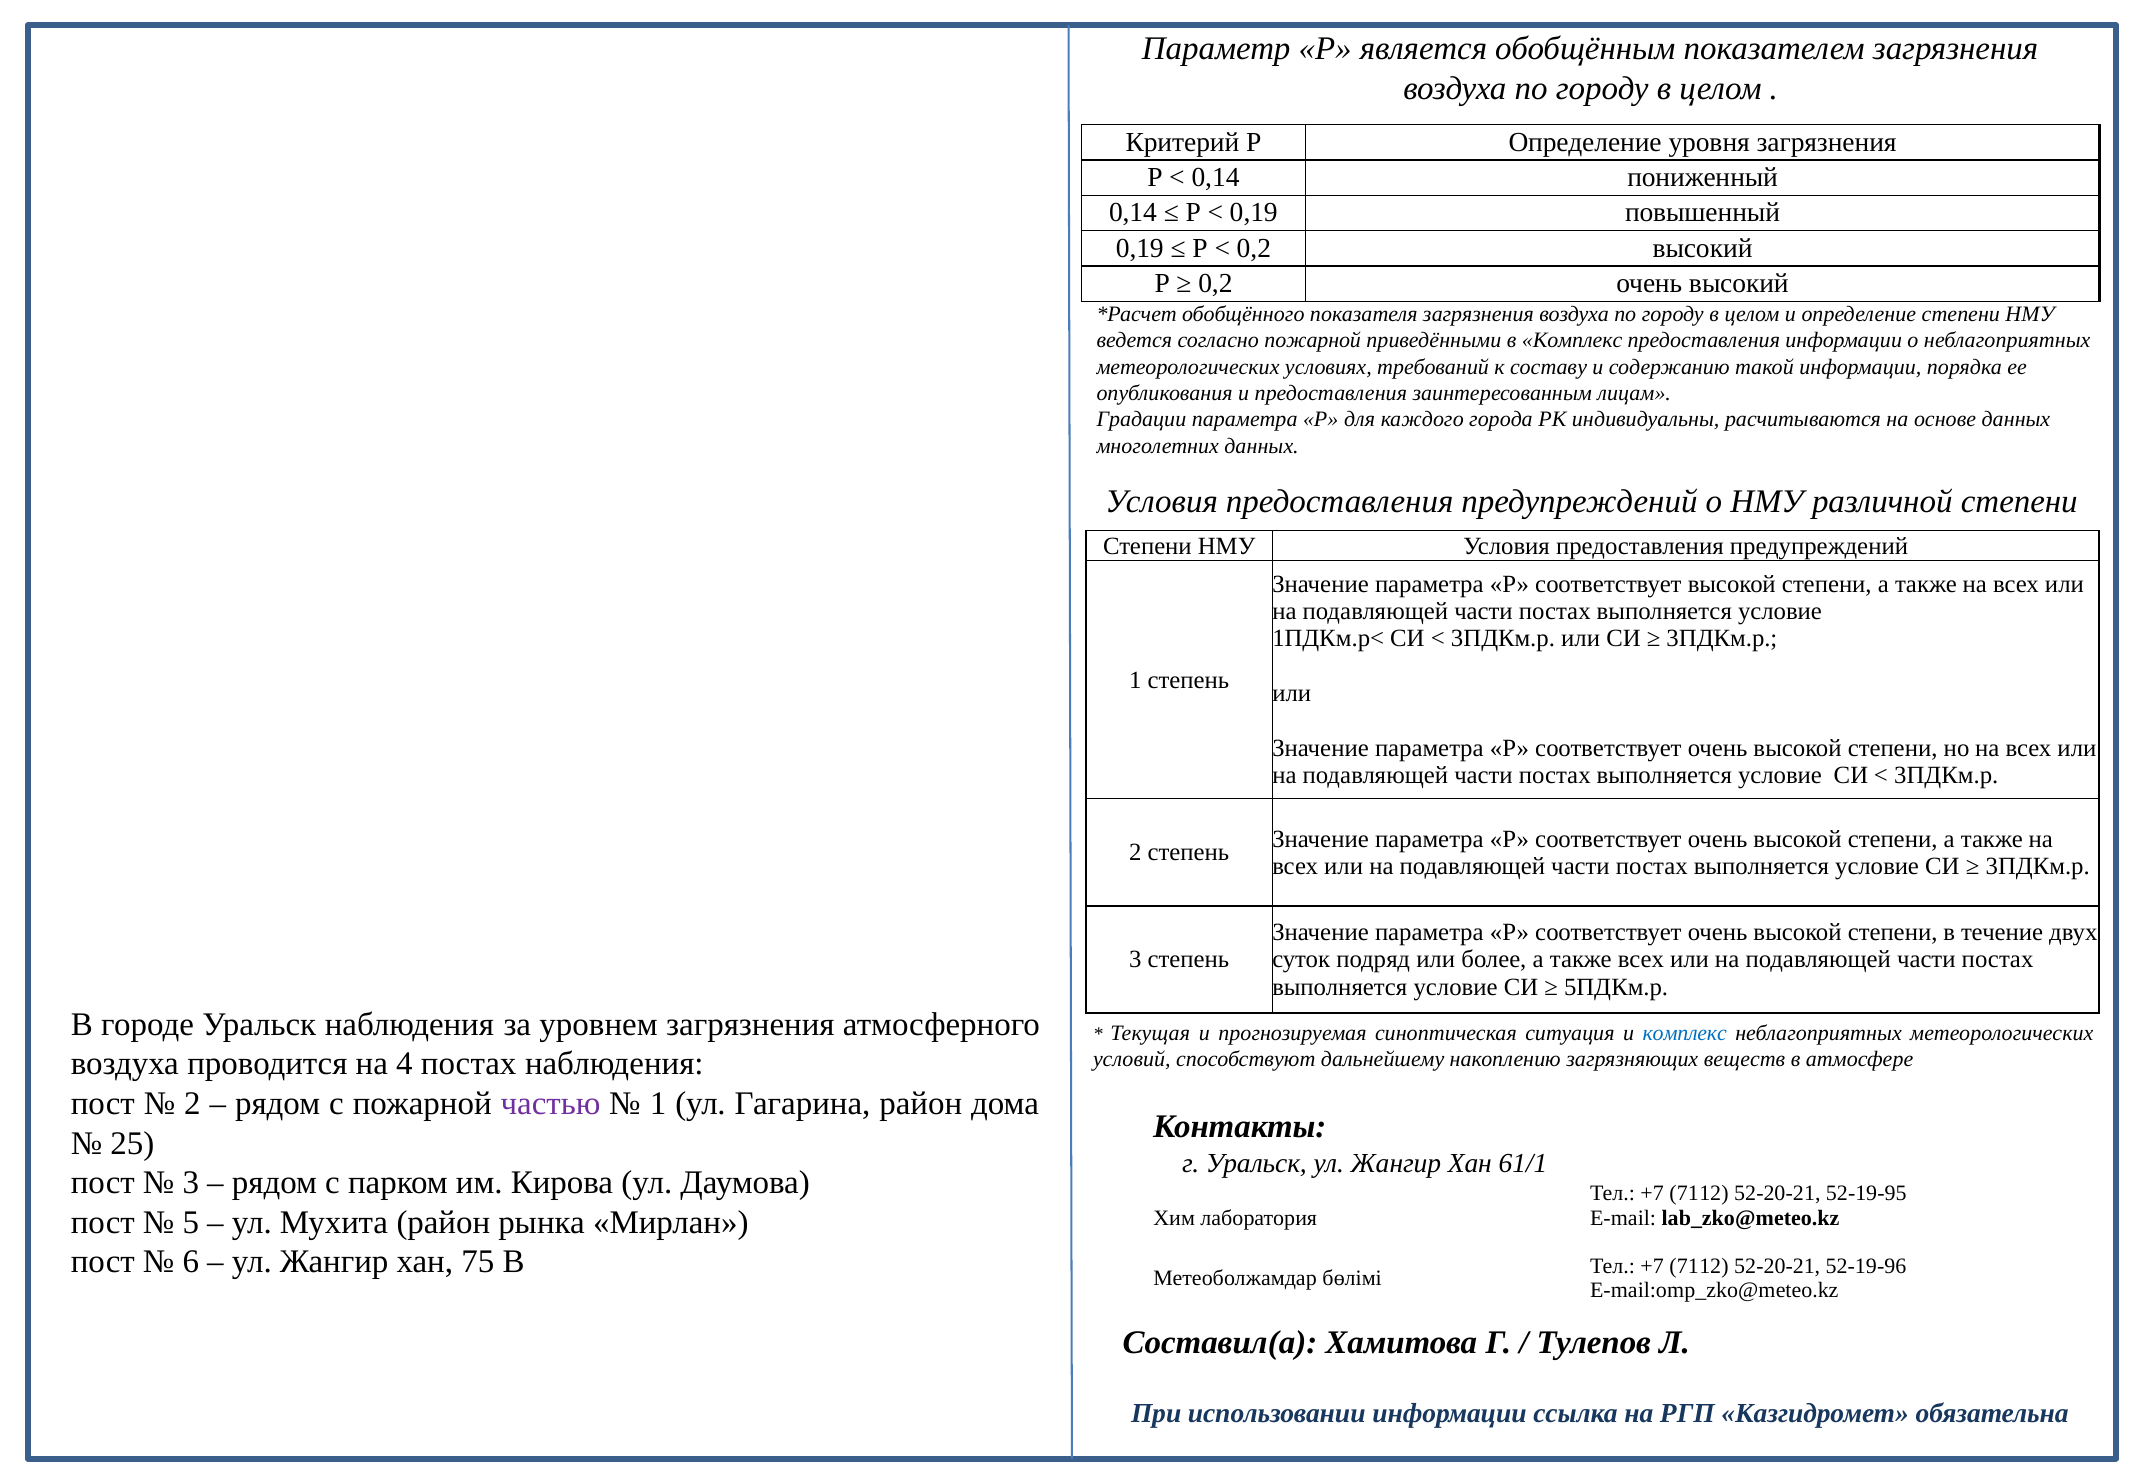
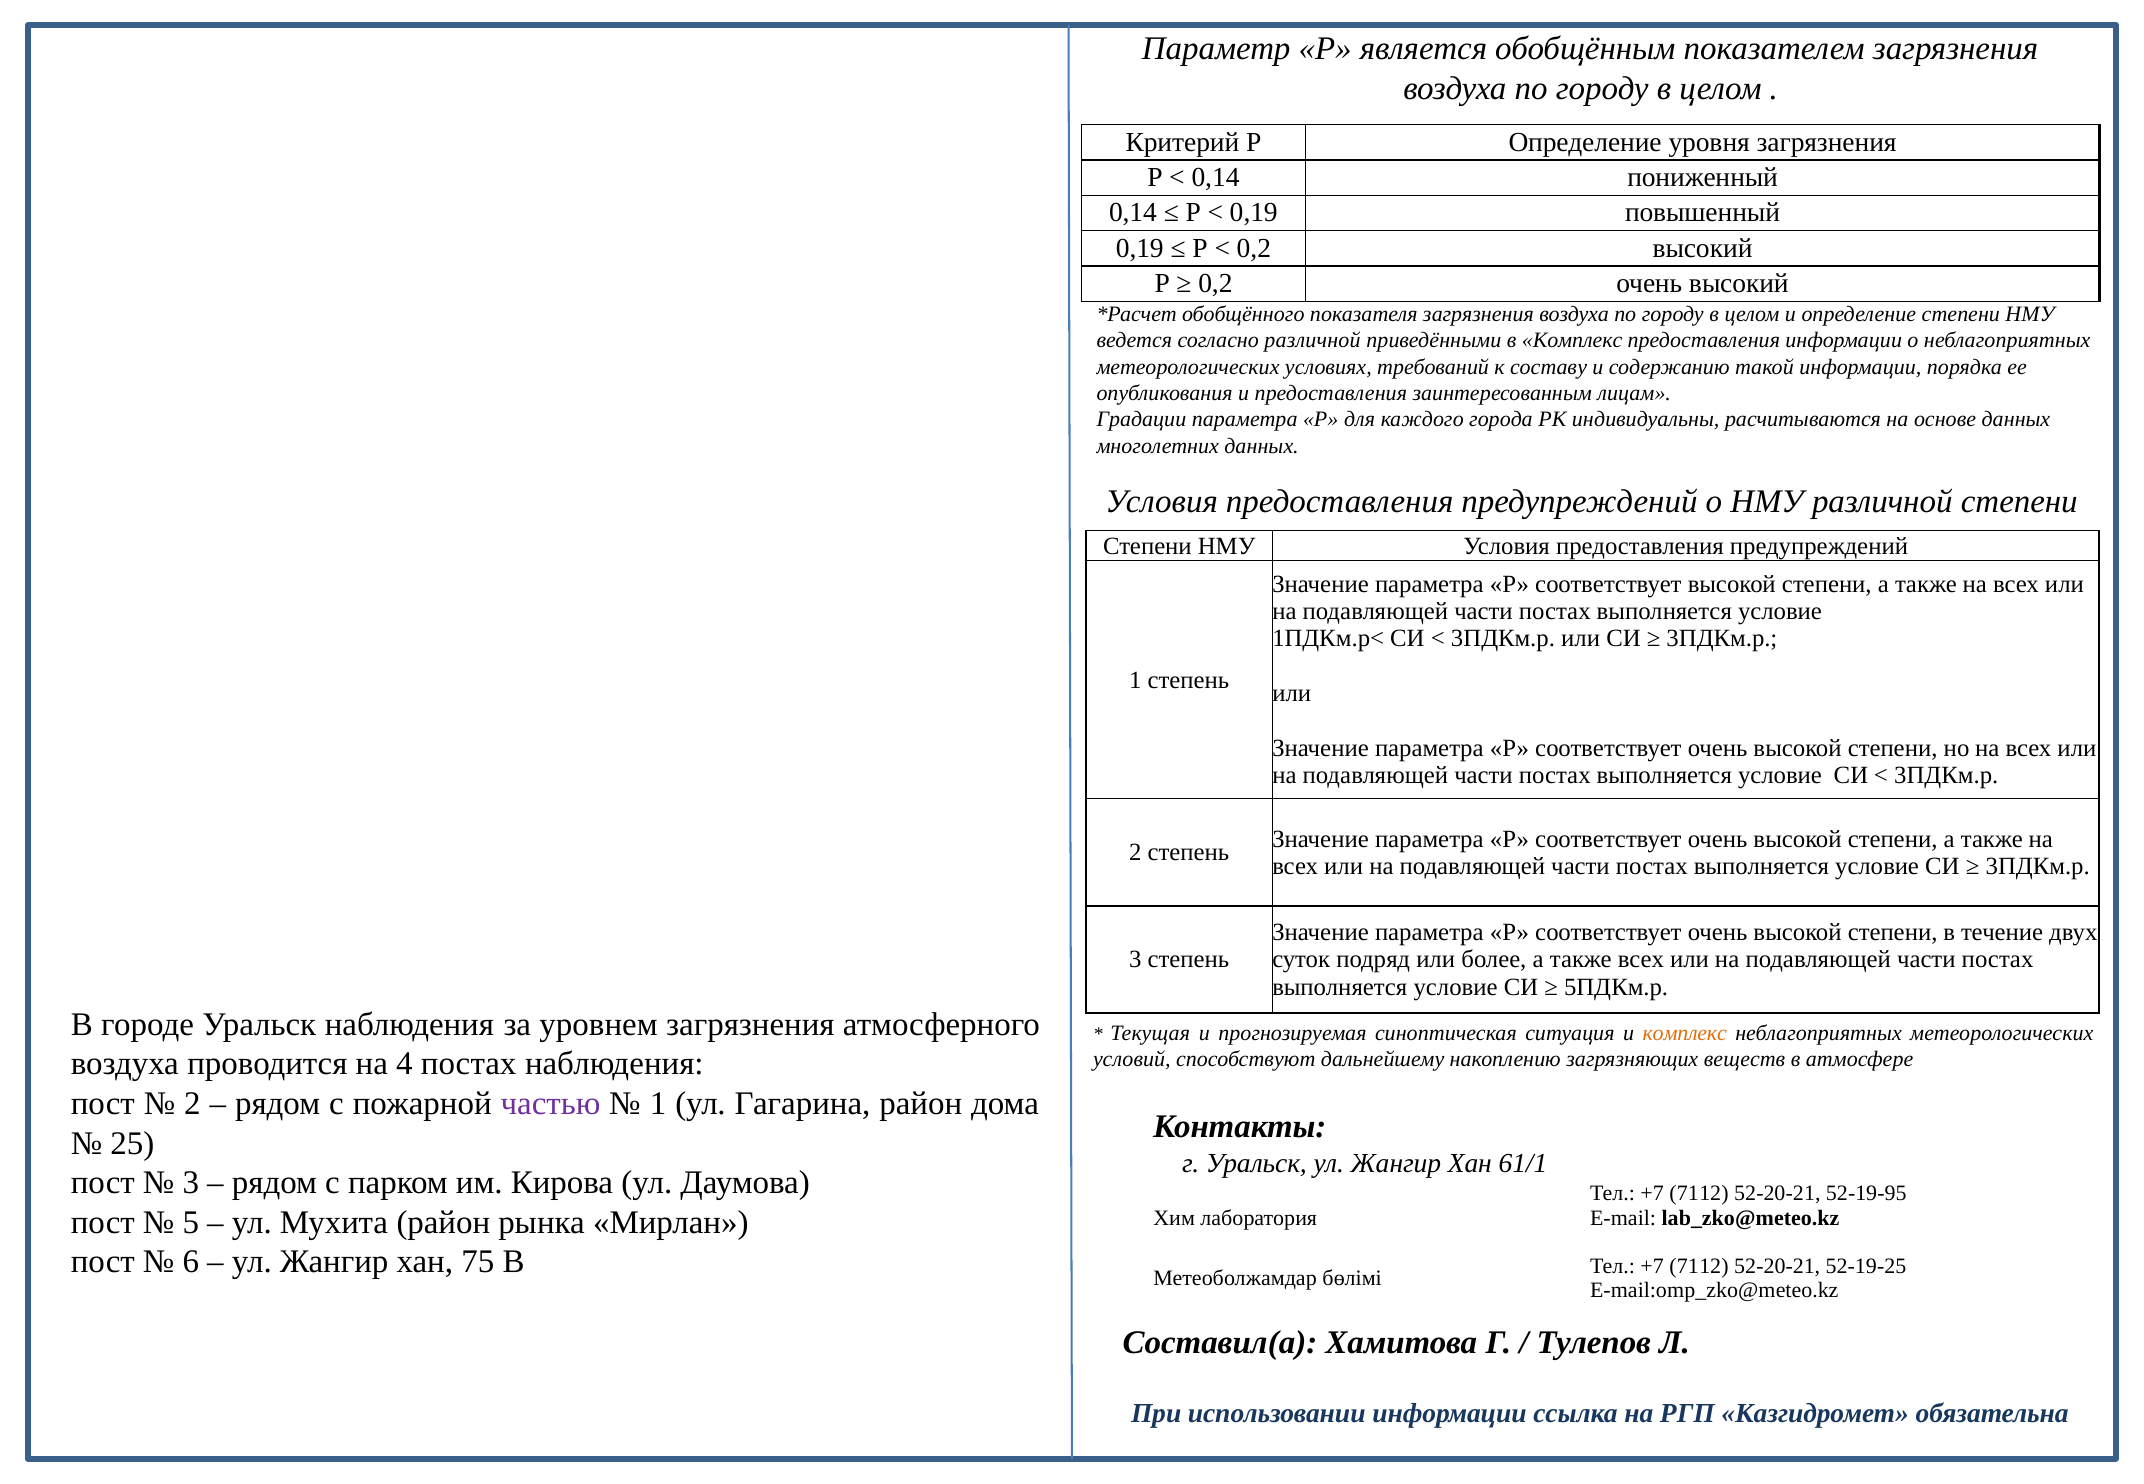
согласно пожарной: пожарной -> различной (1313, 341)
комплекс colour: blue -> orange (1685, 1034)
52-19-96: 52-19-96 -> 52-19-25 (1866, 1267)
